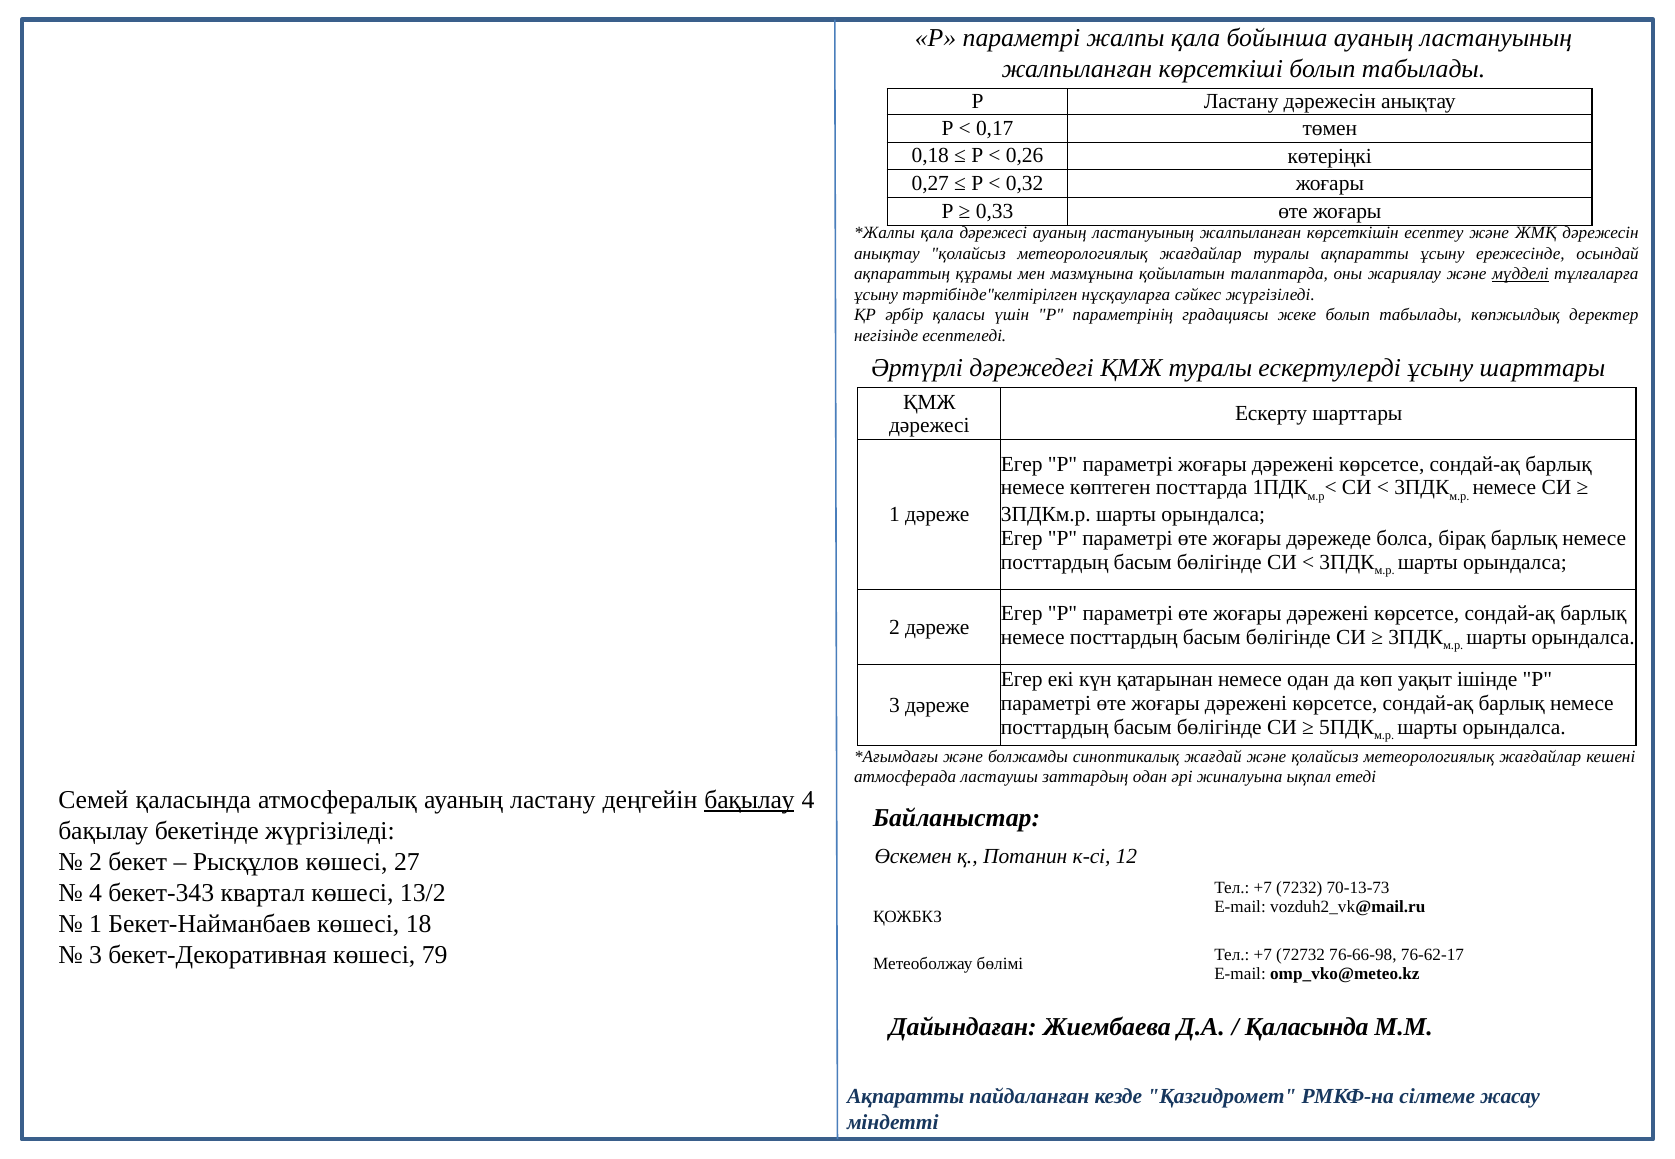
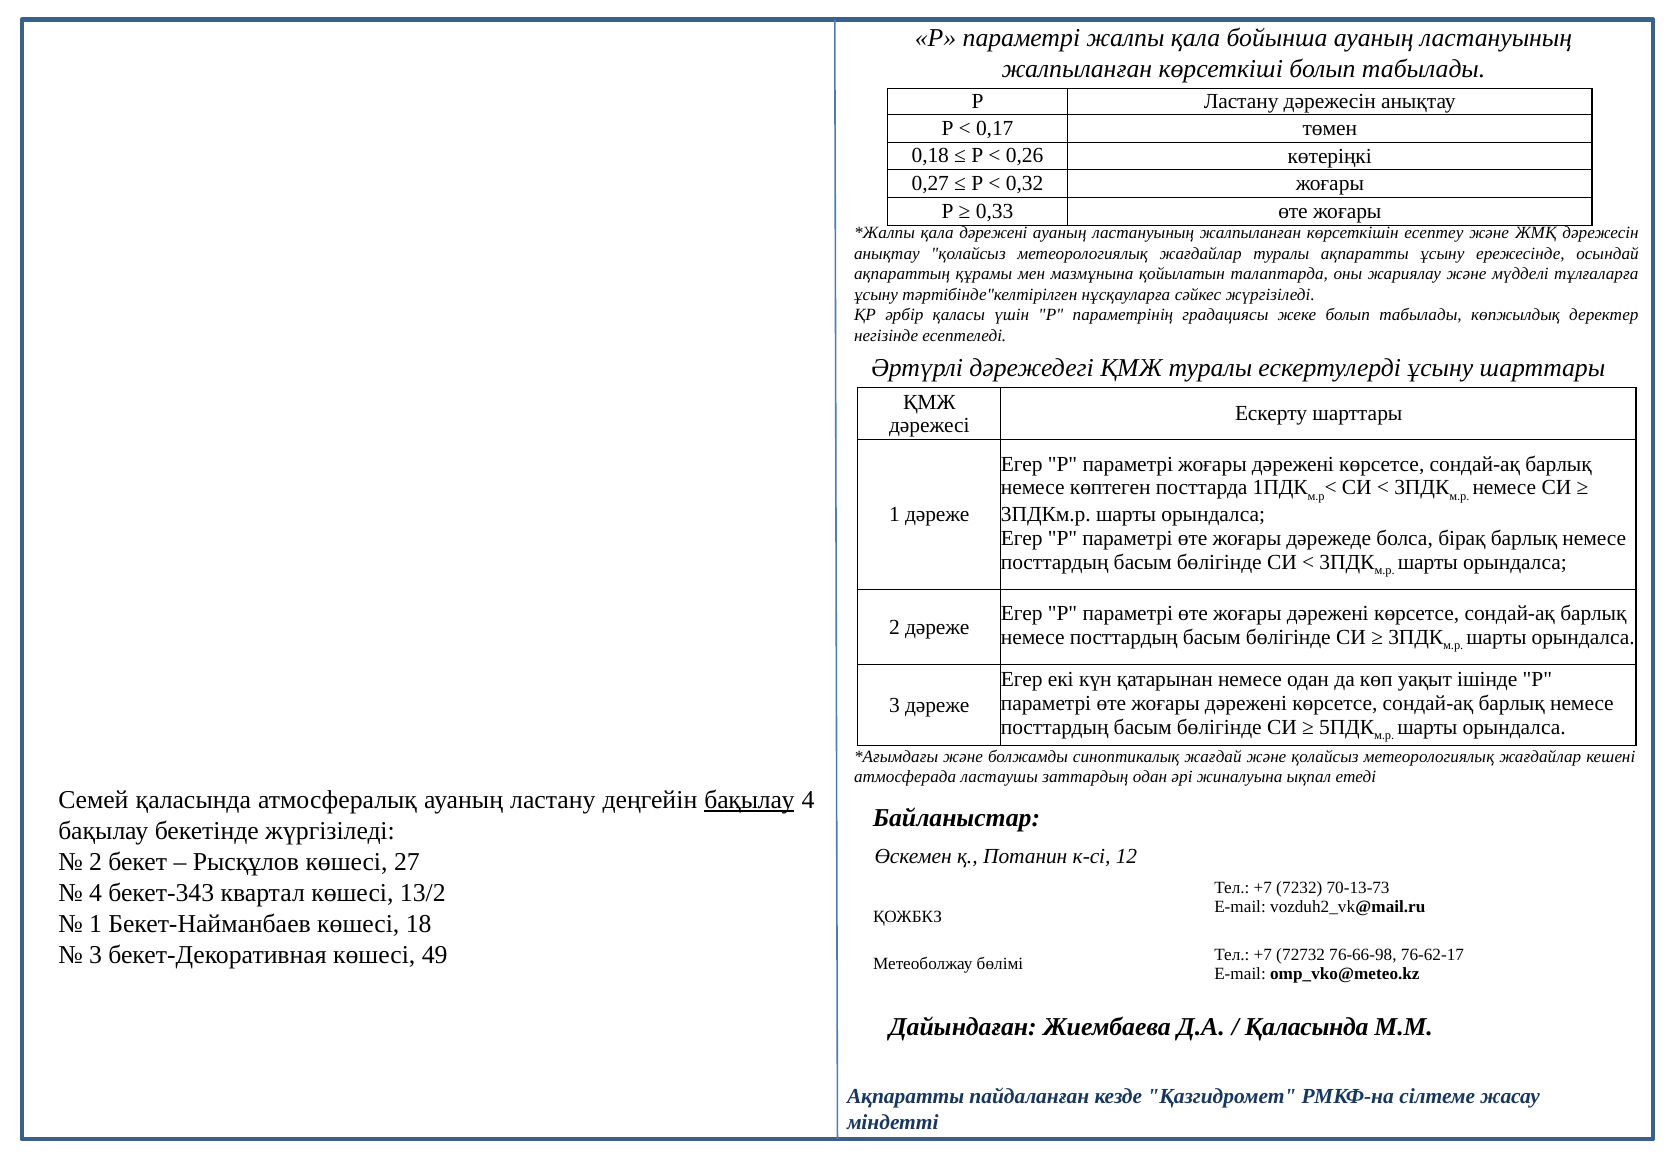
қала дәрежесі: дәрежесі -> дәрежені (993, 233)
мүдделі underline: present -> none (1520, 274)
79: 79 -> 49 (435, 955)
